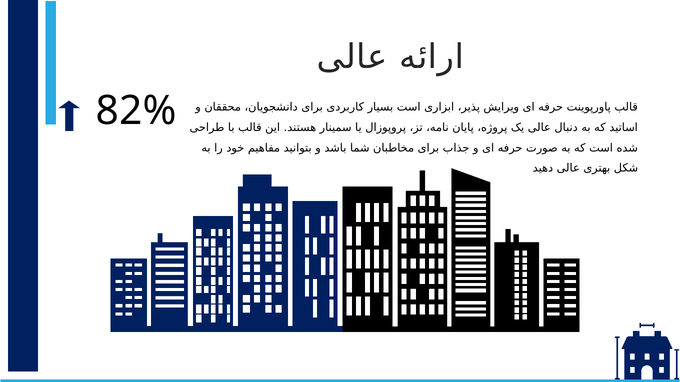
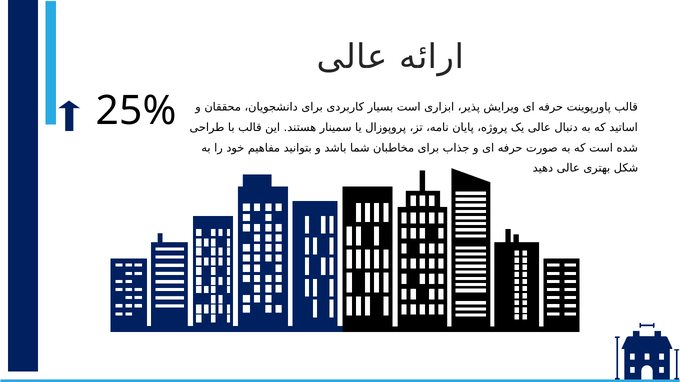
82%: 82% -> 25% (136, 111)
